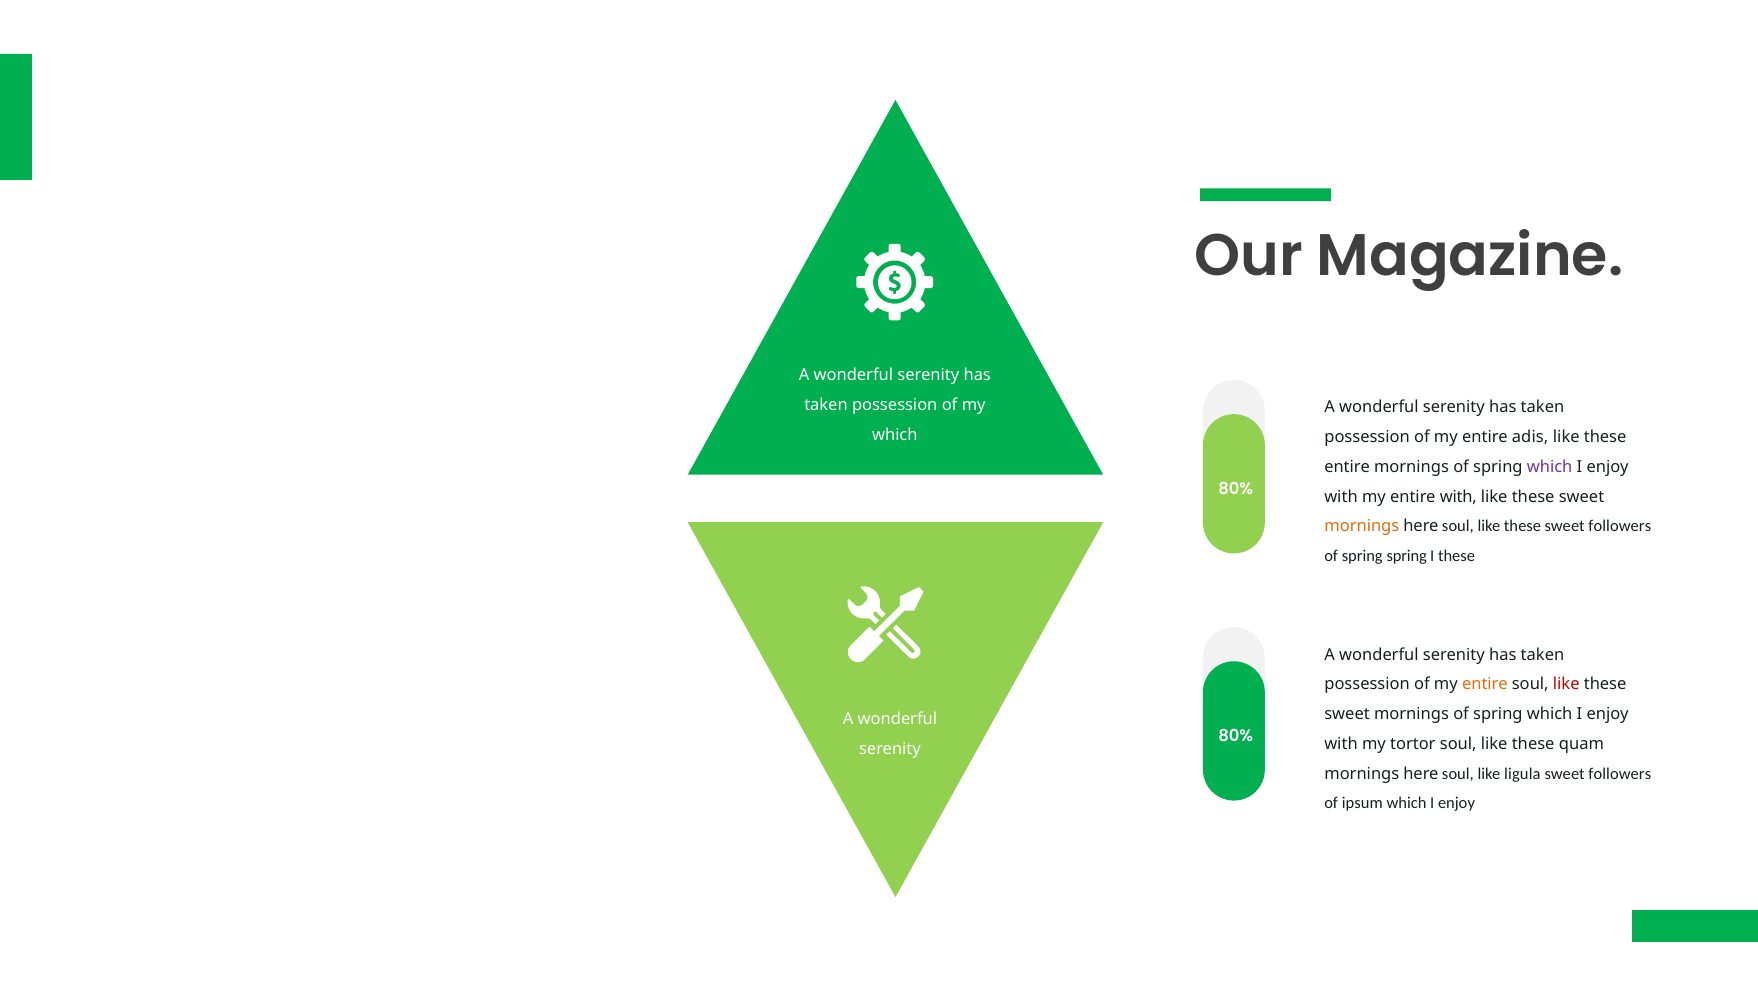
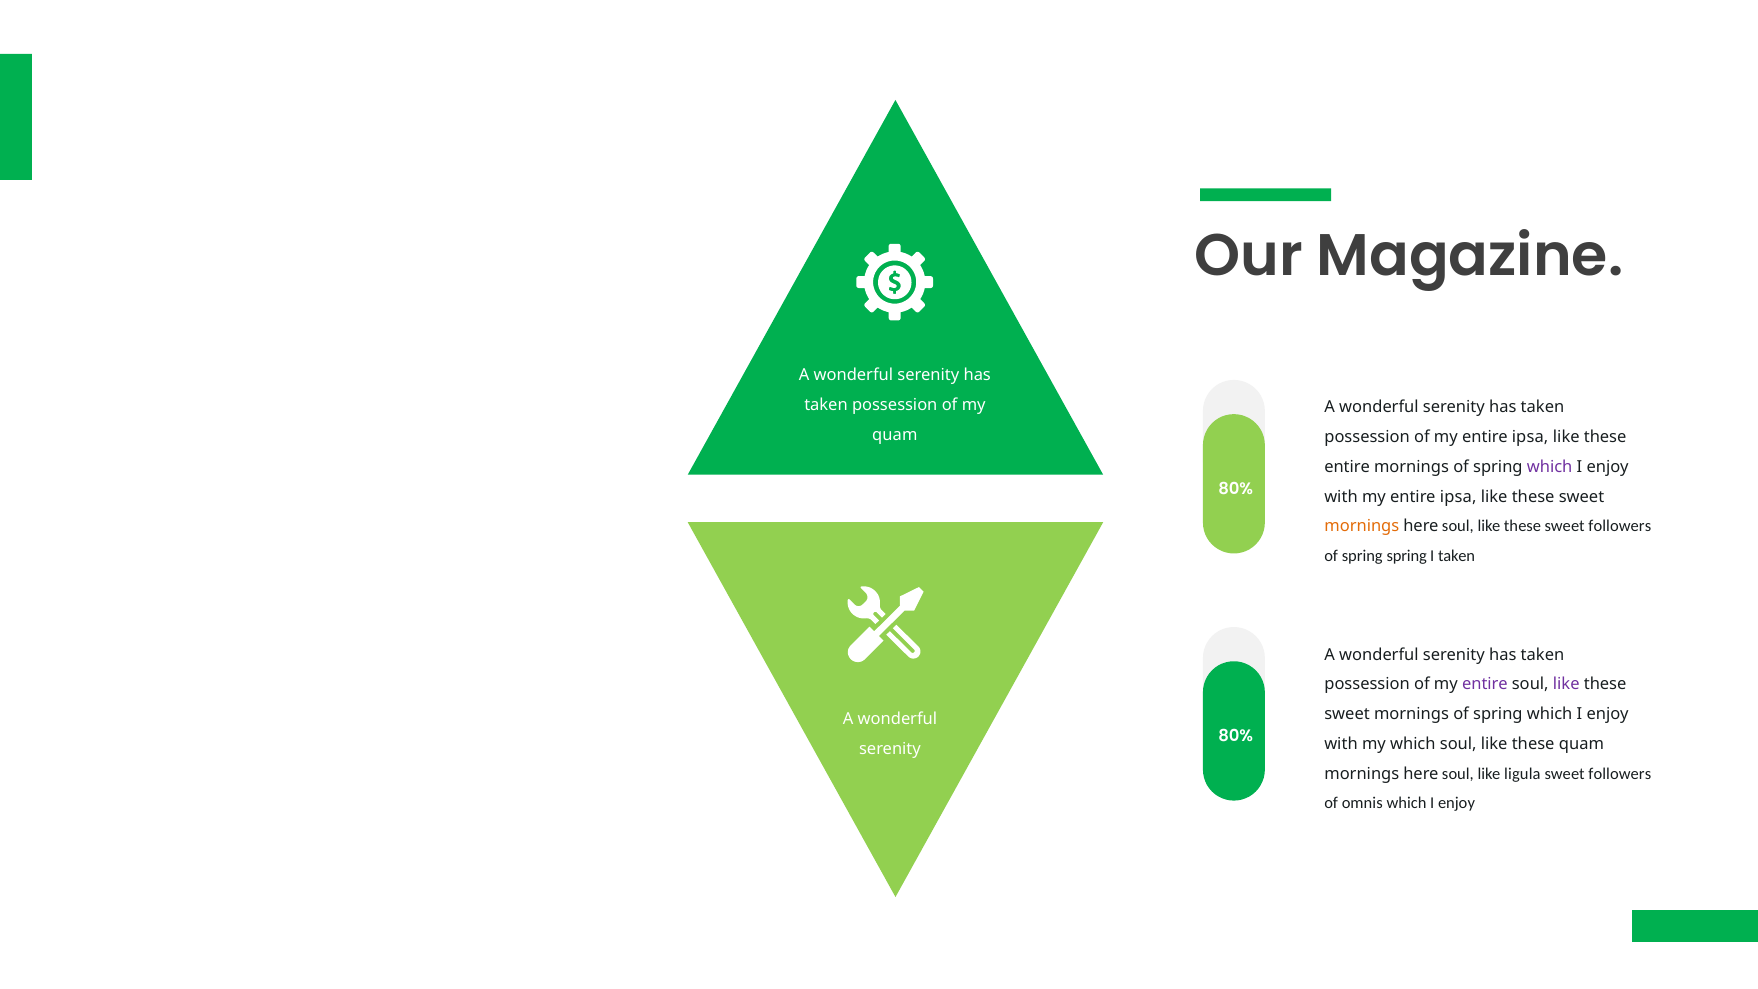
which: which -> quam (895, 435)
of my entire adis: adis -> ipsa (1530, 437)
with my entire with: with -> ipsa (1458, 497)
I these: these -> taken (1457, 556)
entire colour: orange -> purple (1485, 684)
like colour: red -> purple (1566, 684)
my tortor: tortor -> which (1413, 744)
ipsum: ipsum -> omnis (1362, 803)
